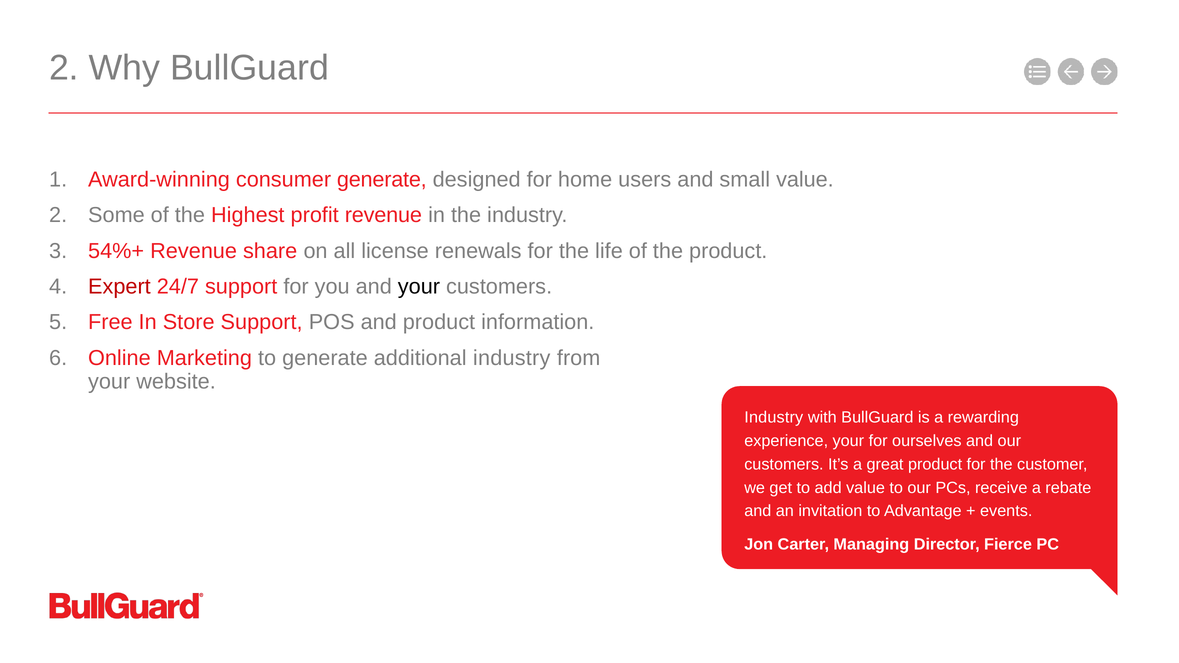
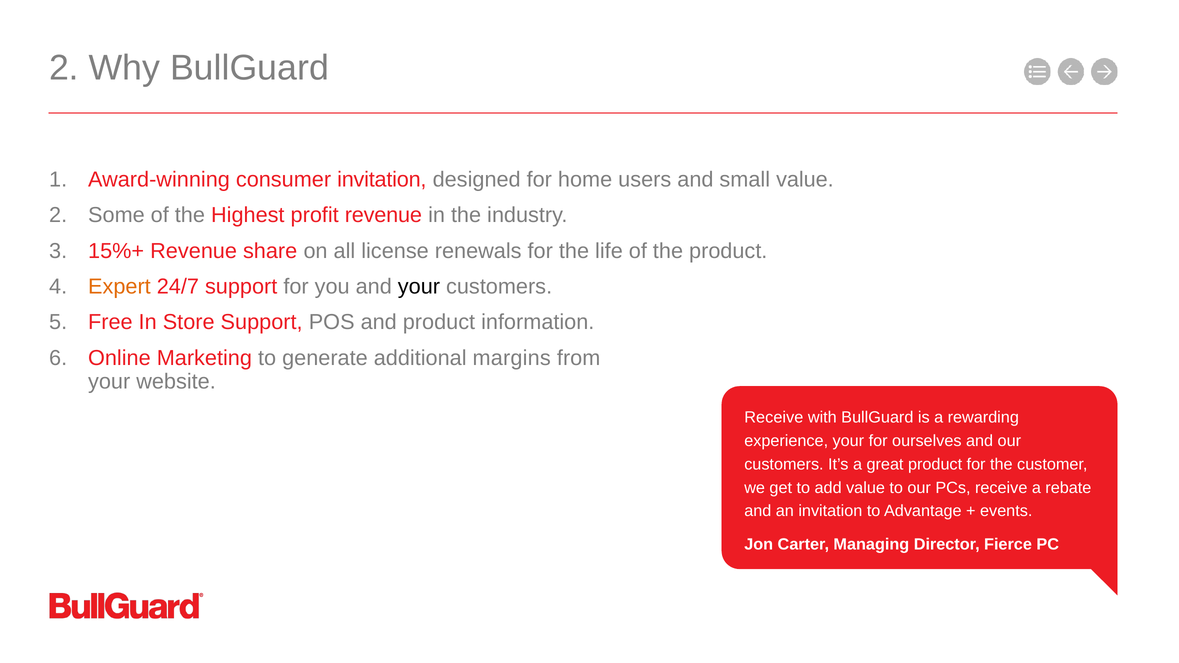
consumer generate: generate -> invitation (382, 180)
54%+: 54%+ -> 15%+ (116, 251)
Expert colour: red -> orange (119, 287)
additional industry: industry -> margins (512, 358)
Industry: Industry -> Receive (774, 418)
